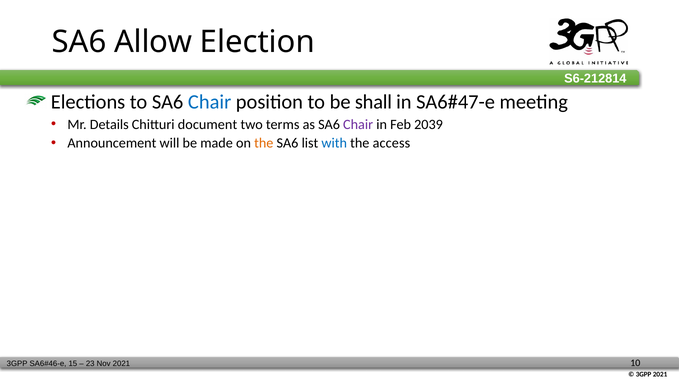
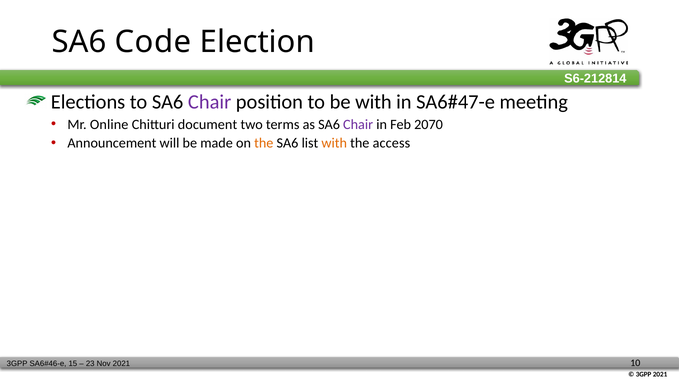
Allow: Allow -> Code (153, 42)
Chair colour: blue -> purple (210, 102)
be shall: shall -> with (373, 102)
Details: Details -> Online (109, 124)
2039: 2039 -> 2070 (429, 124)
with colour: blue -> orange (334, 143)
